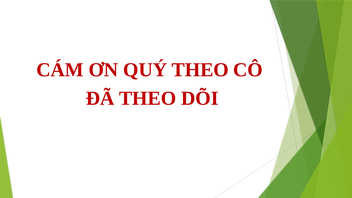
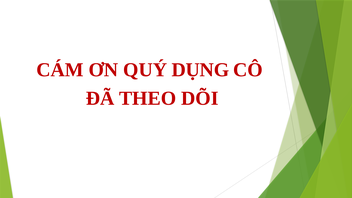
QUÝ THEO: THEO -> DỤNG (200, 70)
